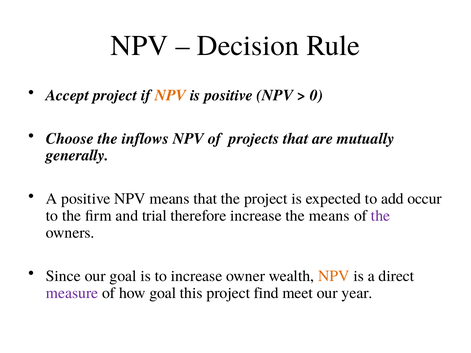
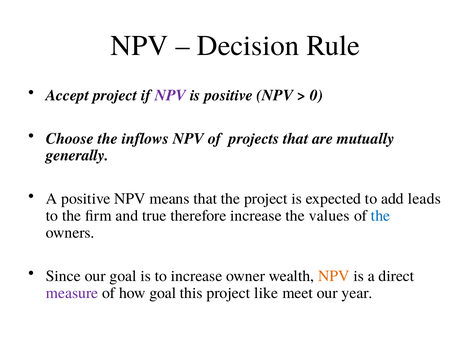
NPV colour: orange -> purple (170, 95)
occur: occur -> leads (424, 199)
trial: trial -> true (154, 216)
the means: means -> values (329, 216)
the colour: purple -> blue (381, 216)
find: find -> like (266, 293)
